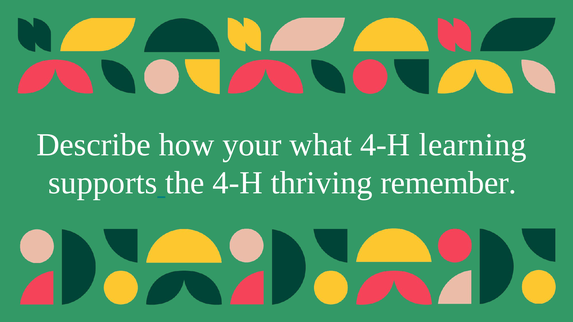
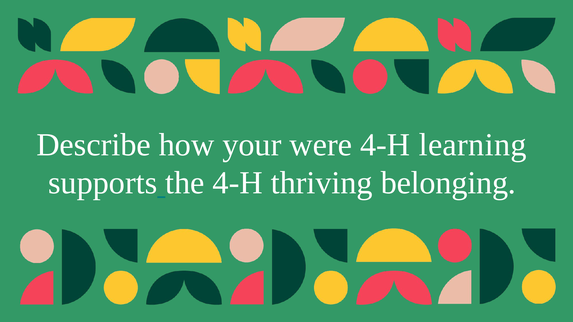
what: what -> were (321, 145)
remember: remember -> belonging (448, 183)
